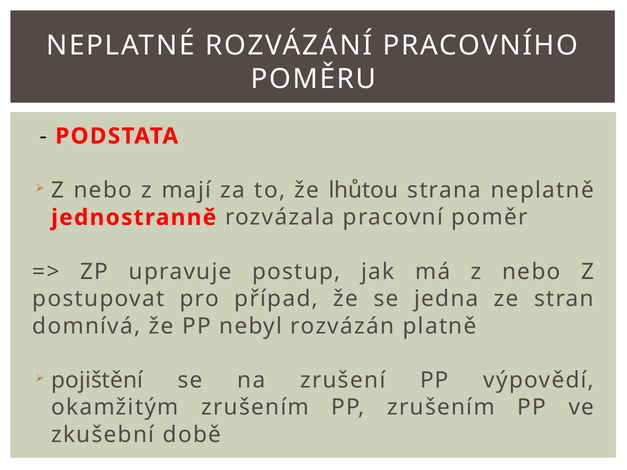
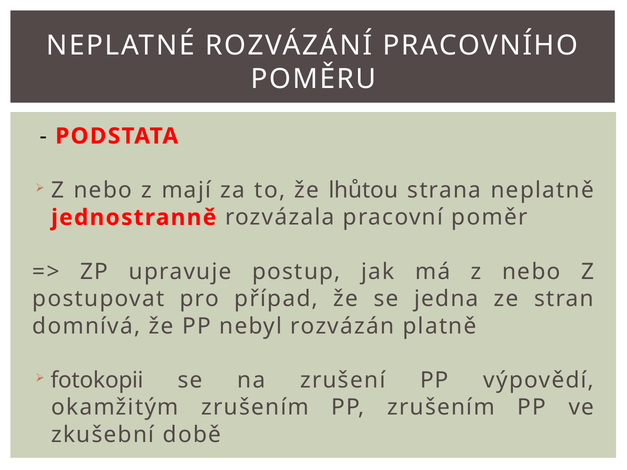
pojištění: pojištění -> fotokopii (97, 381)
